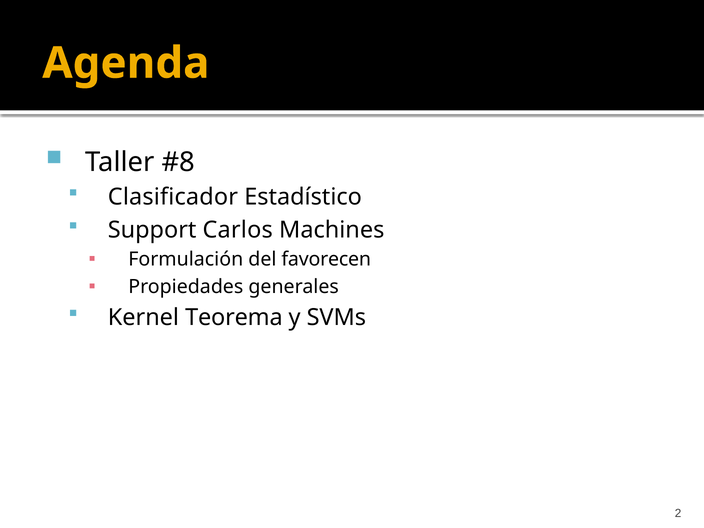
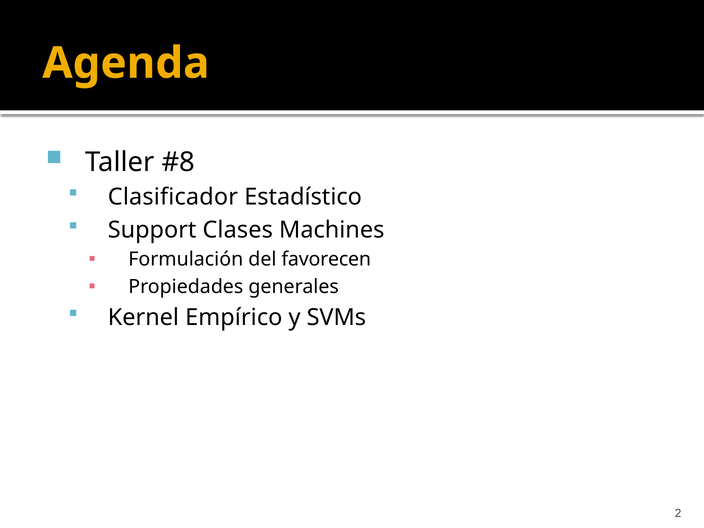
Carlos: Carlos -> Clases (238, 230)
Teorema: Teorema -> Empírico (234, 317)
